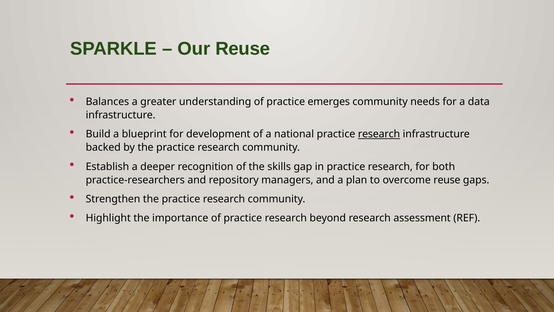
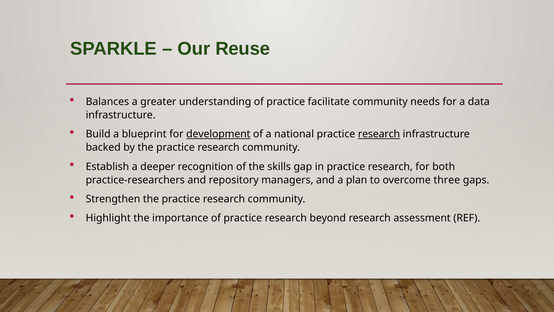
emerges: emerges -> facilitate (329, 101)
development underline: none -> present (218, 134)
overcome reuse: reuse -> three (447, 180)
